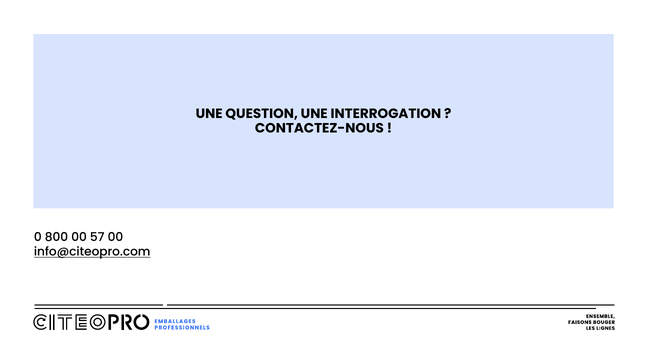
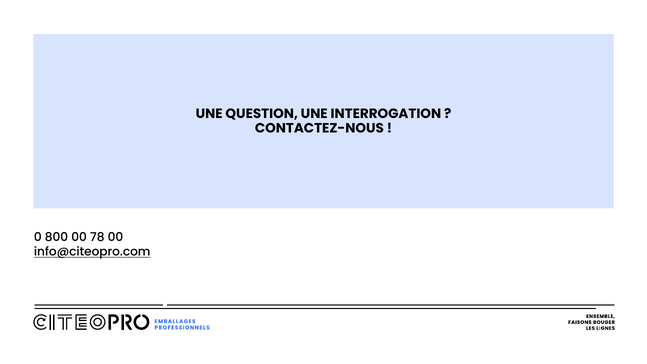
57: 57 -> 78 (97, 237)
